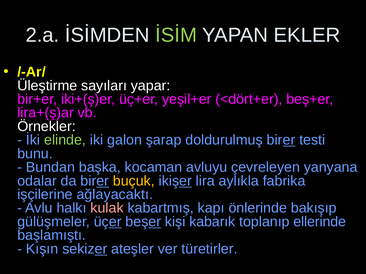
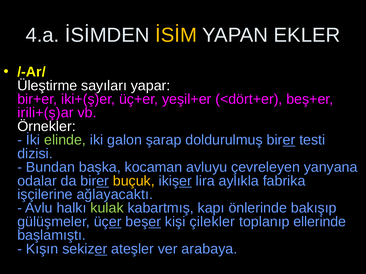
2.a: 2.a -> 4.a (42, 35)
İSİM colour: light green -> yellow (176, 35)
lira+(ş)ar: lira+(ş)ar -> irili+(ş)ar (45, 113)
bunu: bunu -> dizisi (35, 154)
kulak colour: pink -> light green (107, 208)
kabarık: kabarık -> çilekler (212, 222)
türetirler: türetirler -> arabaya (209, 249)
